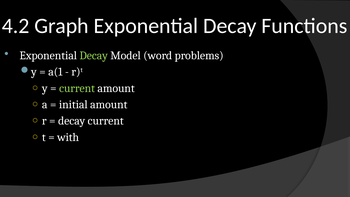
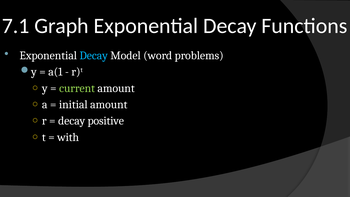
4.2: 4.2 -> 7.1 (16, 26)
Decay colour: light green -> light blue (94, 55)
decay current: current -> positive (106, 121)
